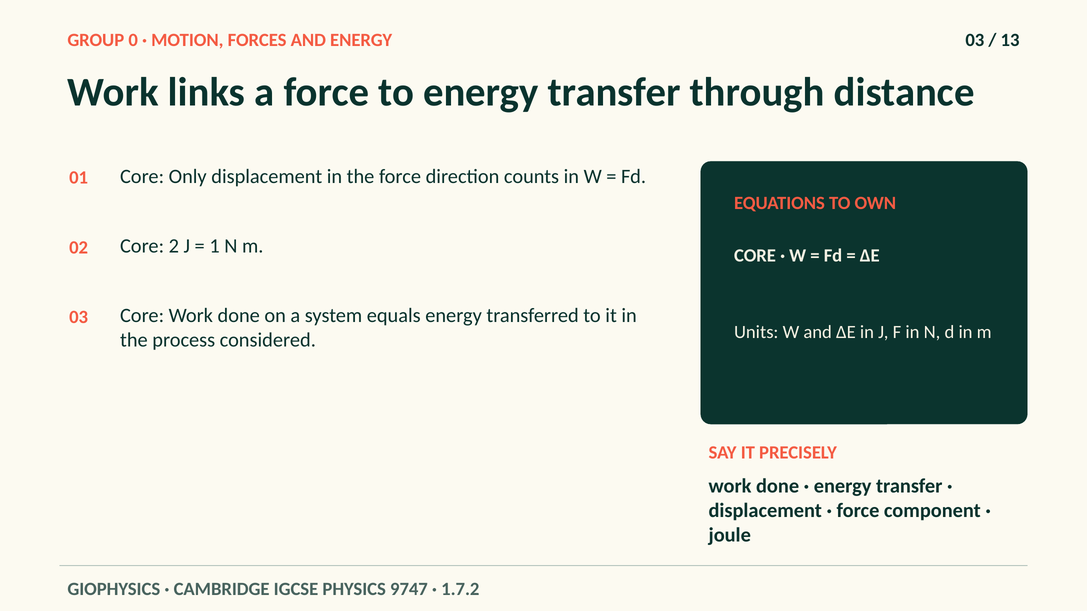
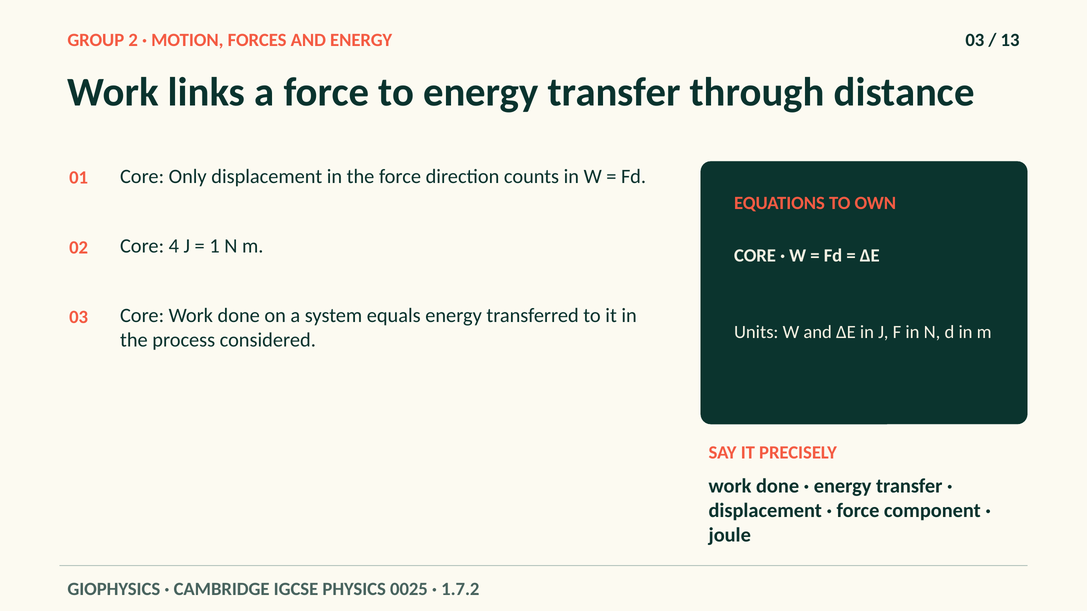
0: 0 -> 2 (133, 40)
2: 2 -> 4 (174, 246)
9747: 9747 -> 0025 (409, 590)
